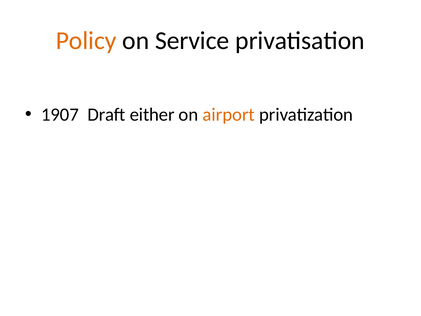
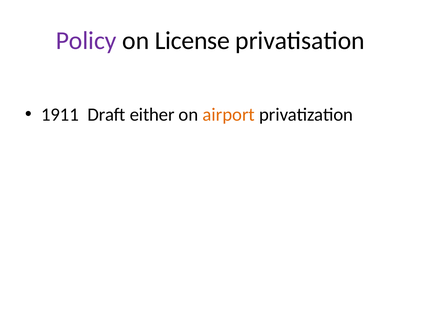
Policy colour: orange -> purple (86, 41)
Service: Service -> License (192, 41)
1907: 1907 -> 1911 (60, 115)
